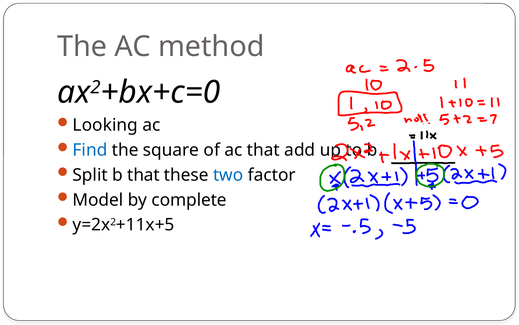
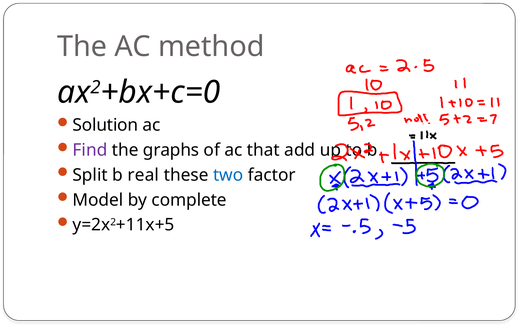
Looking: Looking -> Solution (105, 125)
Find colour: blue -> purple (90, 150)
square: square -> graphs (171, 150)
b that: that -> real (143, 175)
